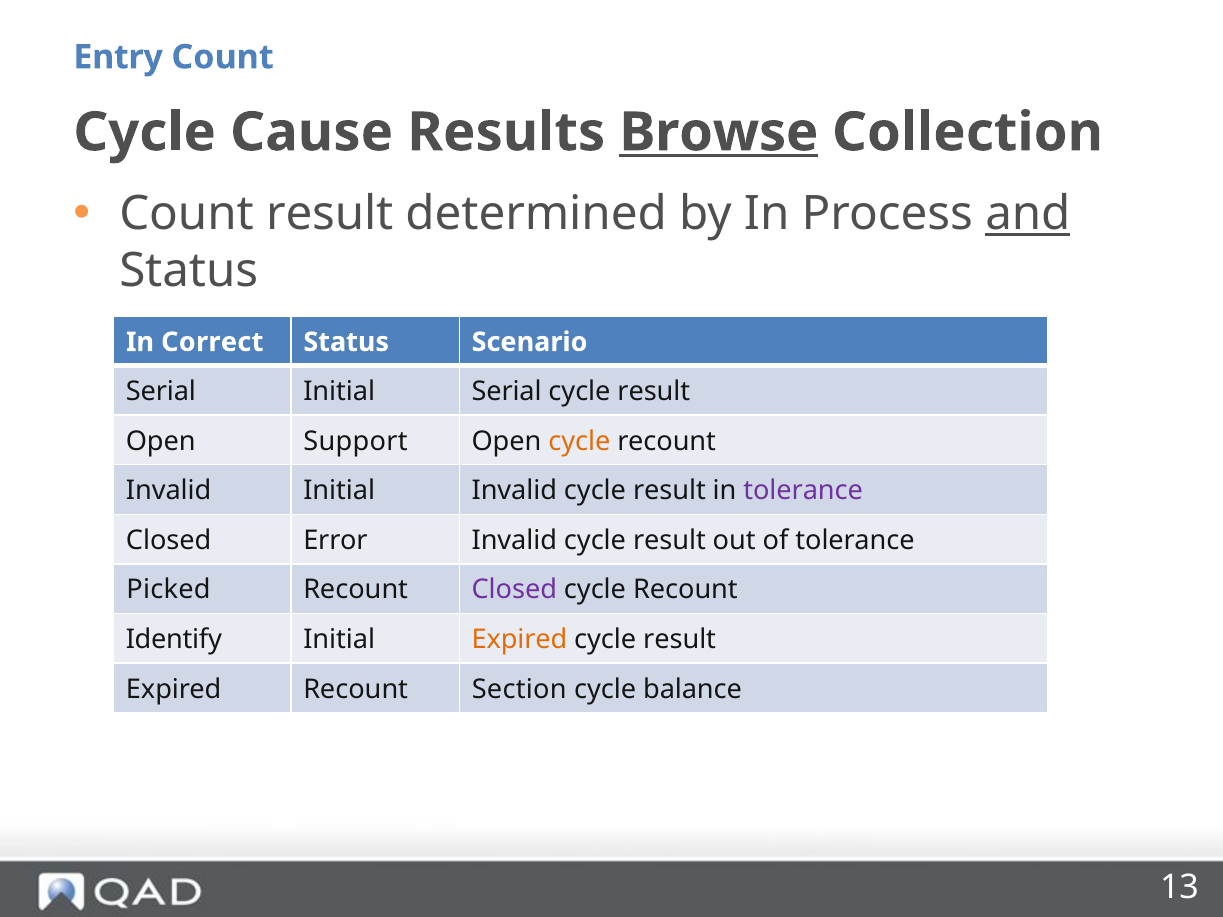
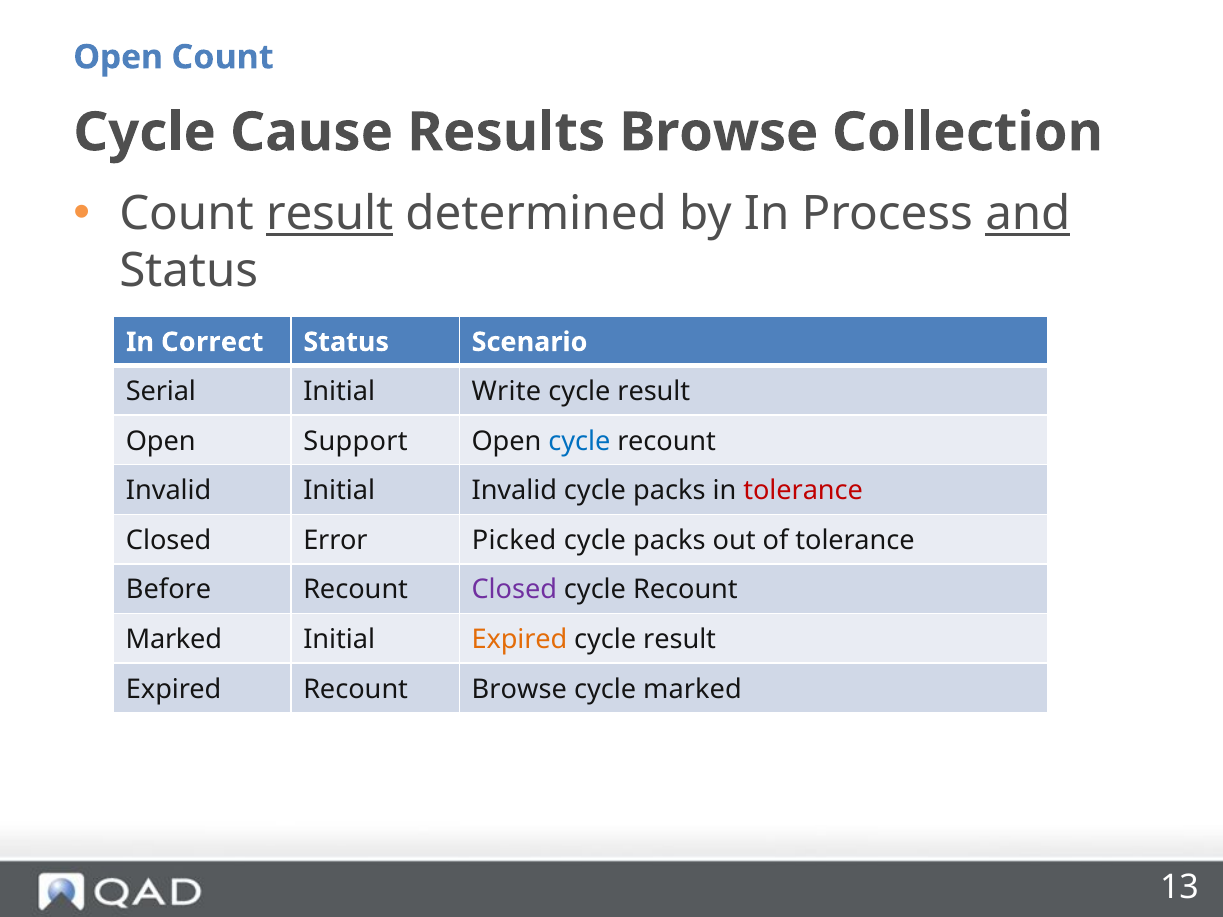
Entry: Entry -> Open (118, 57)
Browse underline: present -> none (719, 132)
result underline: none -> present (330, 214)
Initial Serial: Serial -> Write (506, 392)
cycle colour: orange -> blue (579, 441)
result: result -> packs (669, 491)
tolerance colour: purple -> red (803, 491)
Error Invalid: Invalid -> Picked (514, 541)
result: result -> packs (669, 541)
Picked: Picked -> Before (169, 590)
Identify: Identify -> Marked (174, 640)
Recount Section: Section -> Browse (519, 689)
cycle balance: balance -> marked (692, 689)
